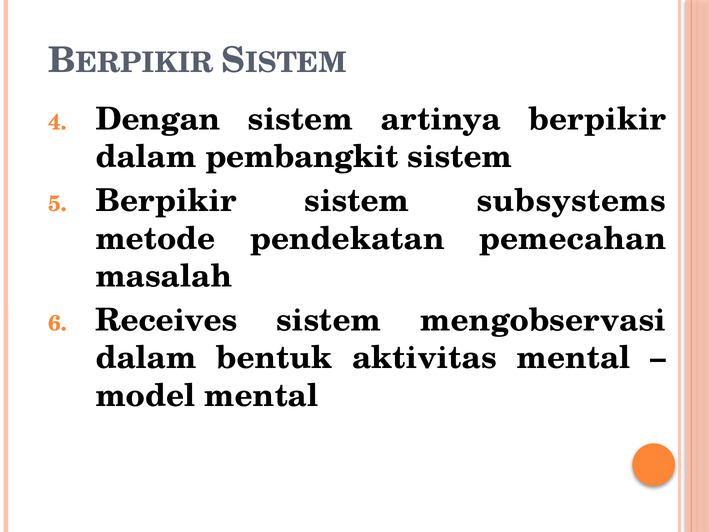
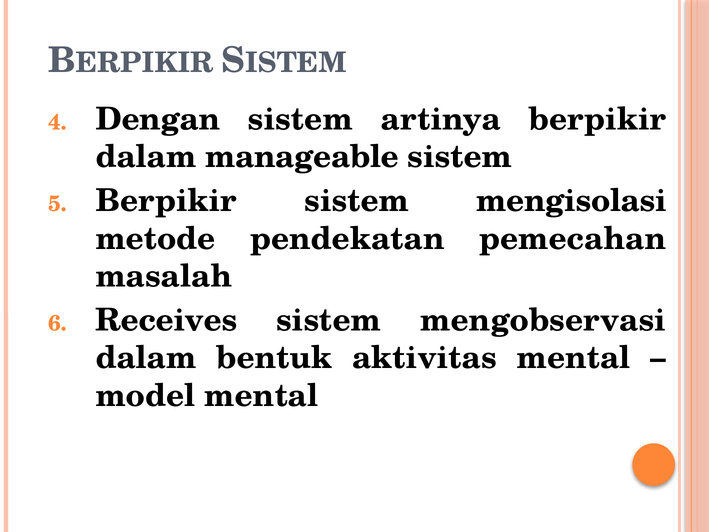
pembangkit: pembangkit -> manageable (302, 157)
subsystems: subsystems -> mengisolasi (572, 201)
